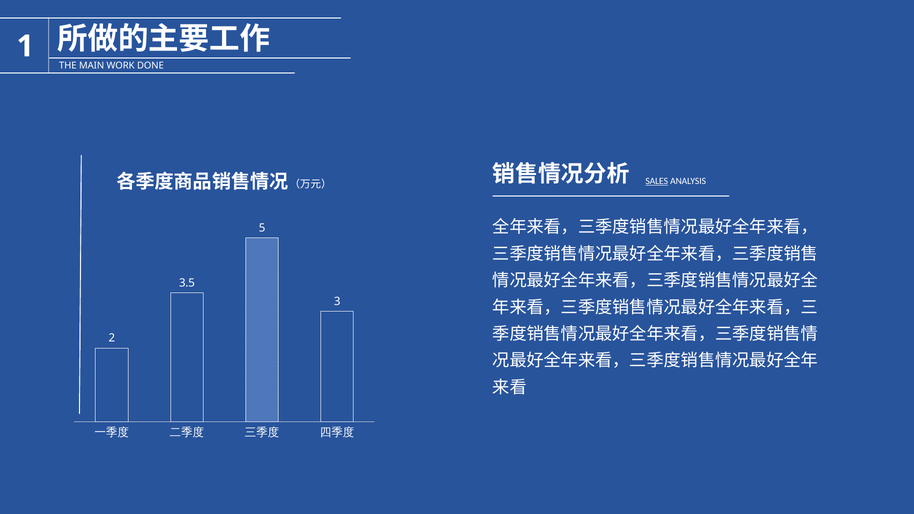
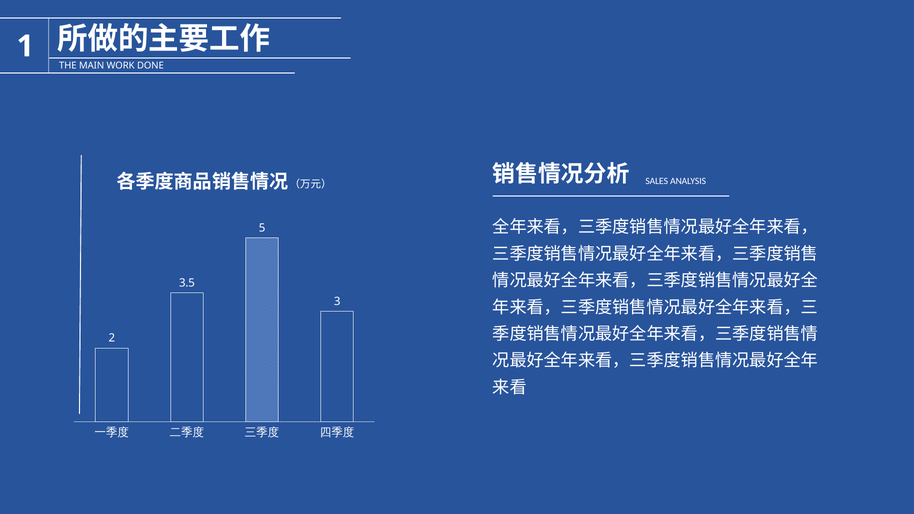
SALES underline: present -> none (657, 181)
